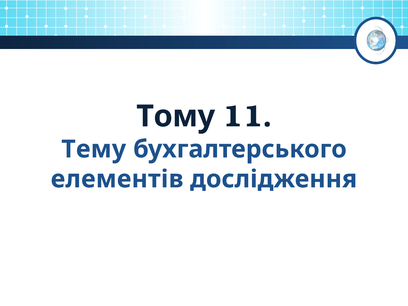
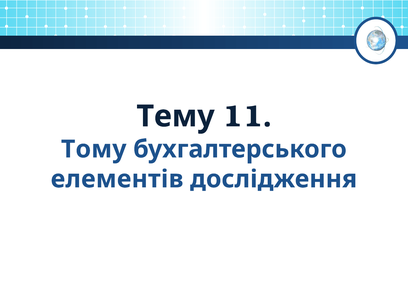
Тому: Тому -> Тему (176, 116)
Тему: Тему -> Тому (94, 149)
